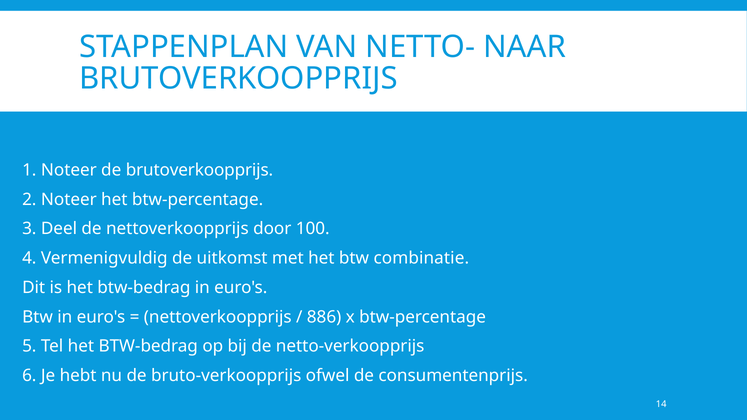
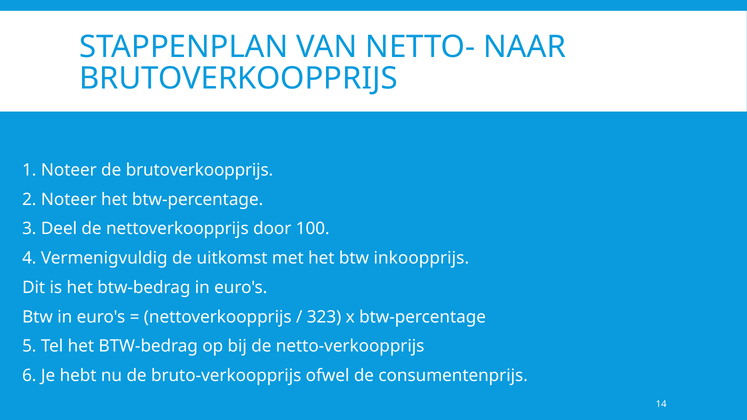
combinatie: combinatie -> inkoopprijs (421, 258)
886: 886 -> 323 (324, 317)
